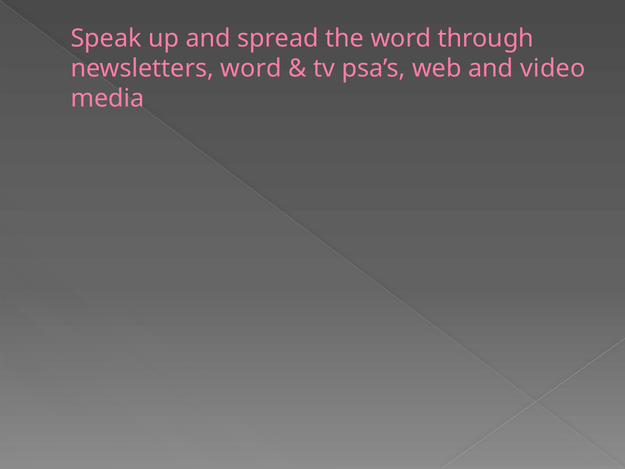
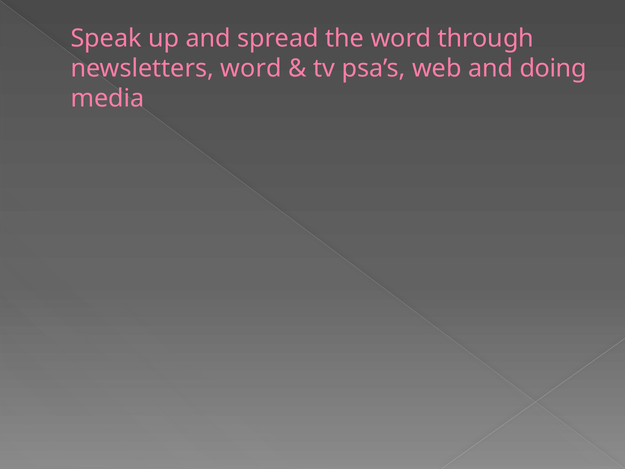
video: video -> doing (553, 68)
